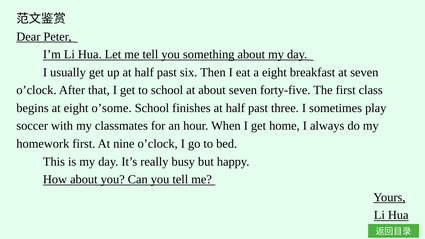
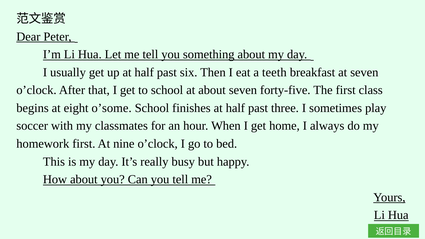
a eight: eight -> teeth (274, 72)
